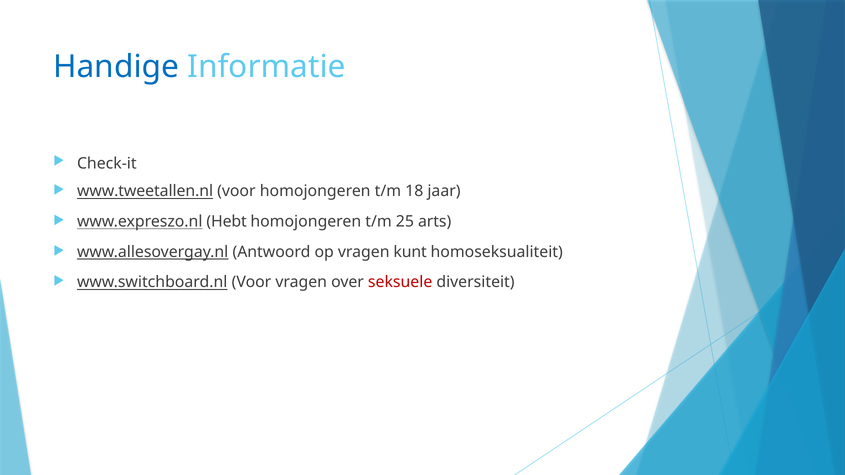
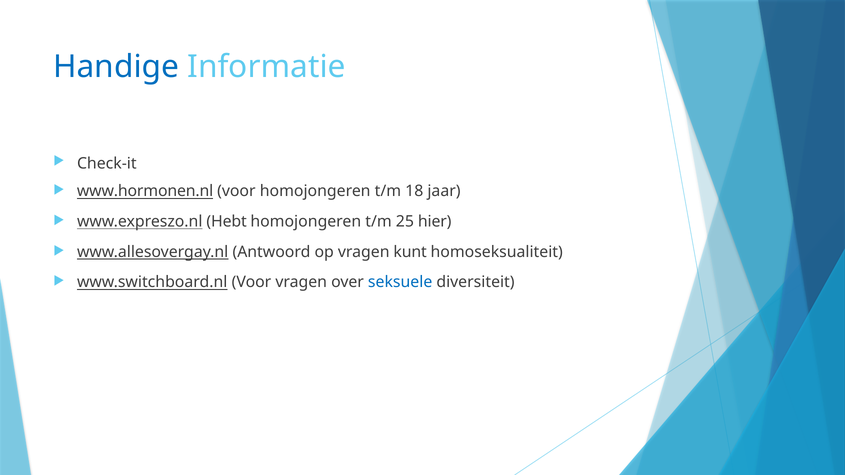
www.tweetallen.nl: www.tweetallen.nl -> www.hormonen.nl (145, 191)
arts: arts -> hier (435, 222)
seksuele colour: red -> blue (400, 282)
